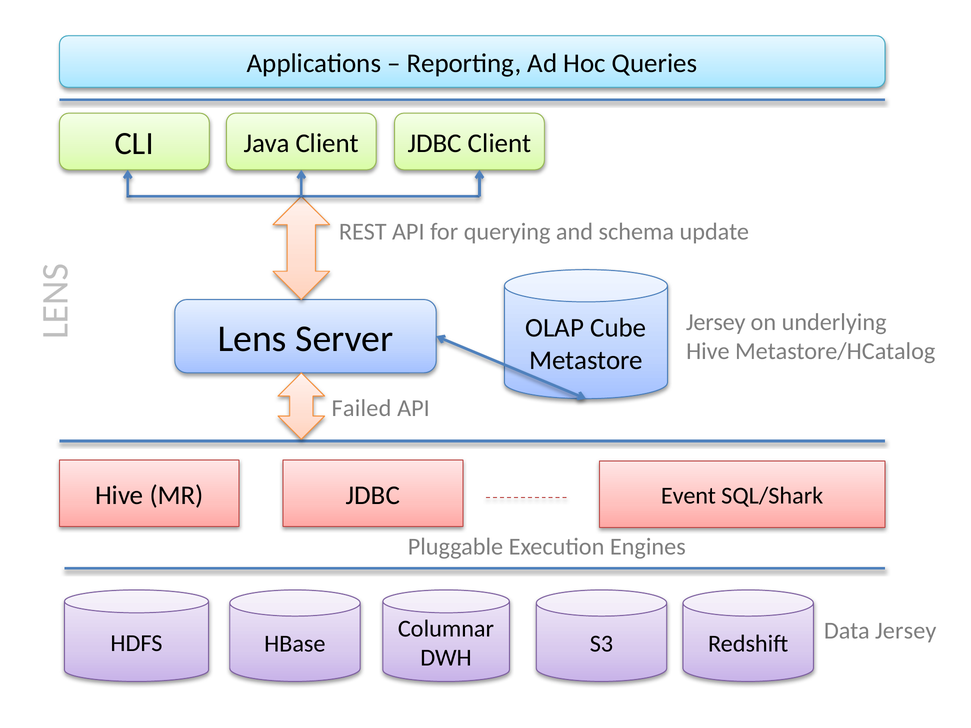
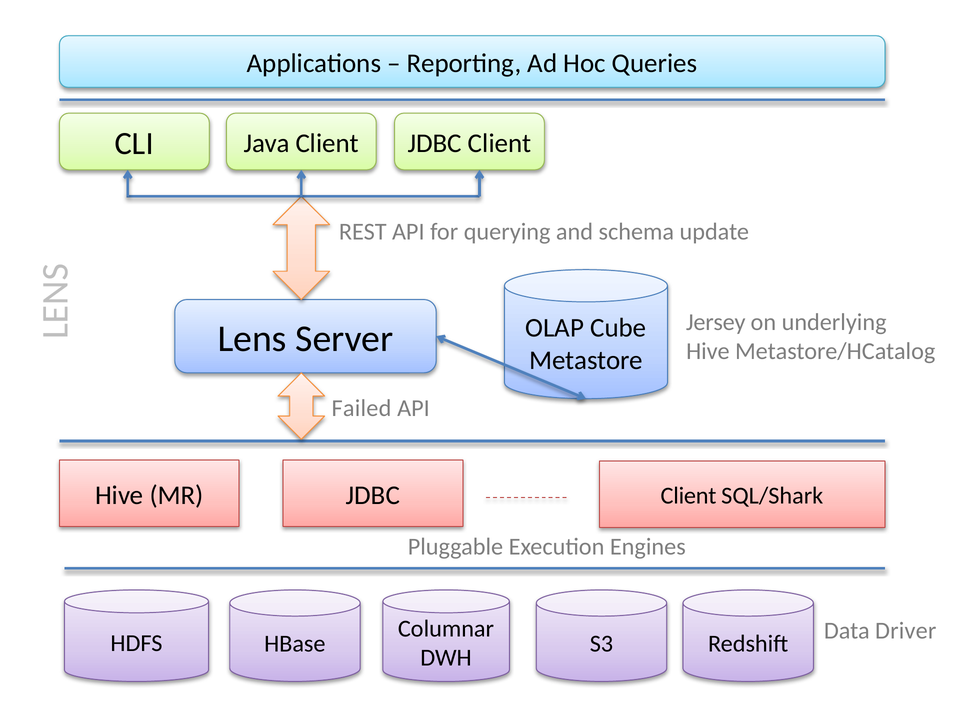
MR JDBC Event: Event -> Client (688, 496)
Data Jersey: Jersey -> Driver (906, 631)
